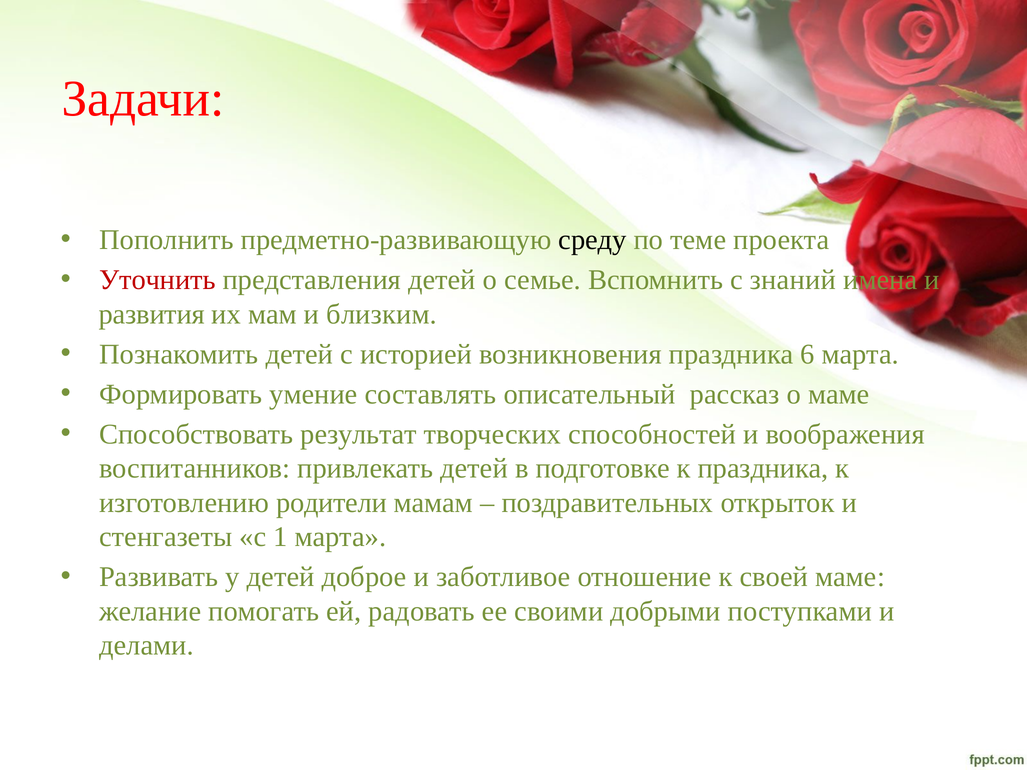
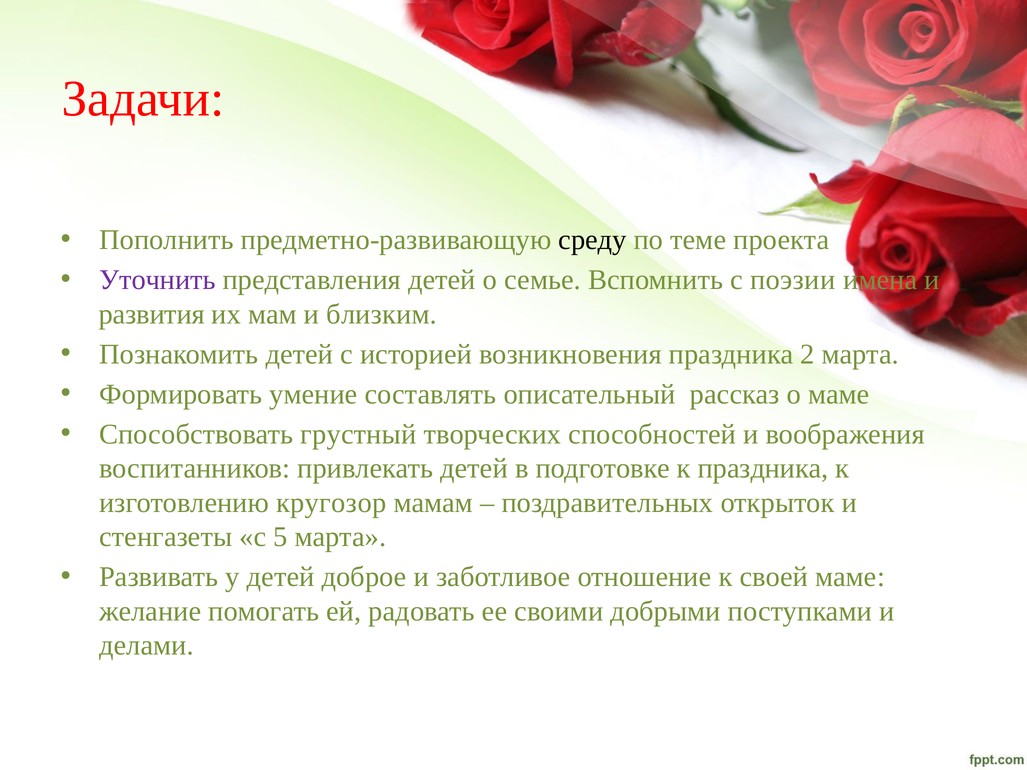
Уточнить colour: red -> purple (157, 280)
знаний: знаний -> поэзии (793, 280)
6: 6 -> 2 (807, 354)
результат: результат -> грустный (358, 434)
родители: родители -> кругозор (331, 503)
1: 1 -> 5 (281, 537)
